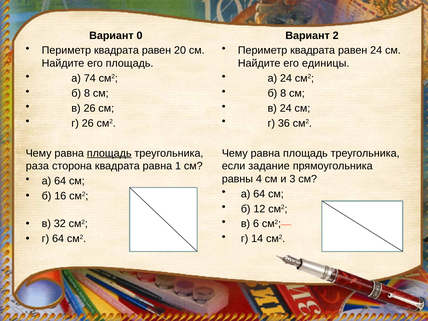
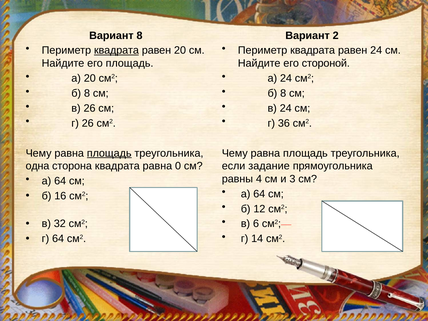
Вариант 0: 0 -> 8 (140, 35)
квадрата underline: none -> present (116, 50)
единицы: единицы -> стороной (326, 63)
а 74: 74 -> 20 (90, 78)
раза: раза -> одна (37, 166)
1: 1 -> 0 (178, 166)
